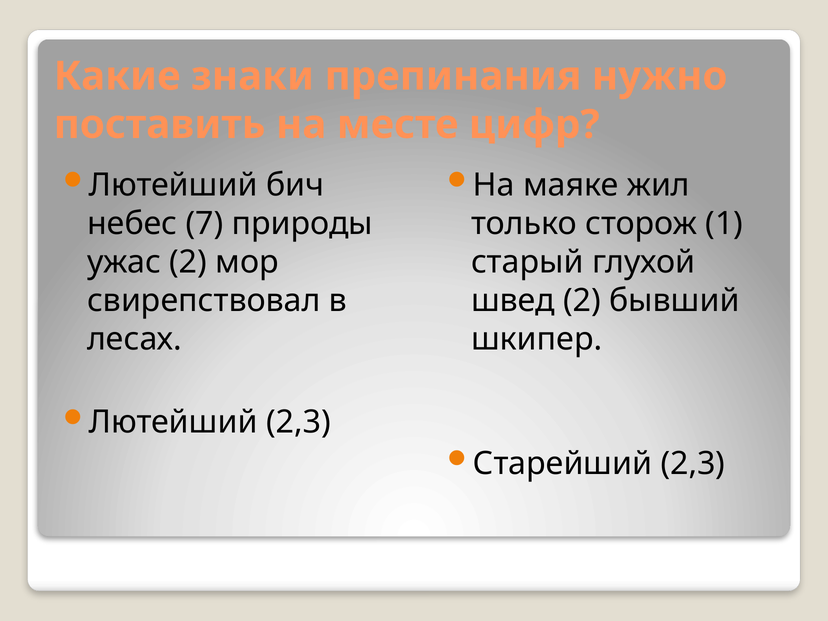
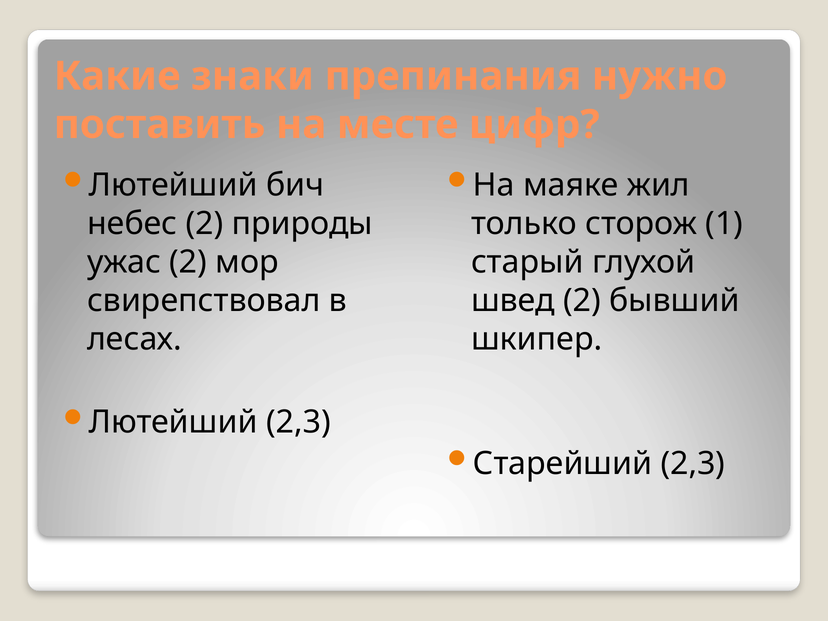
небес 7: 7 -> 2 (205, 224)
